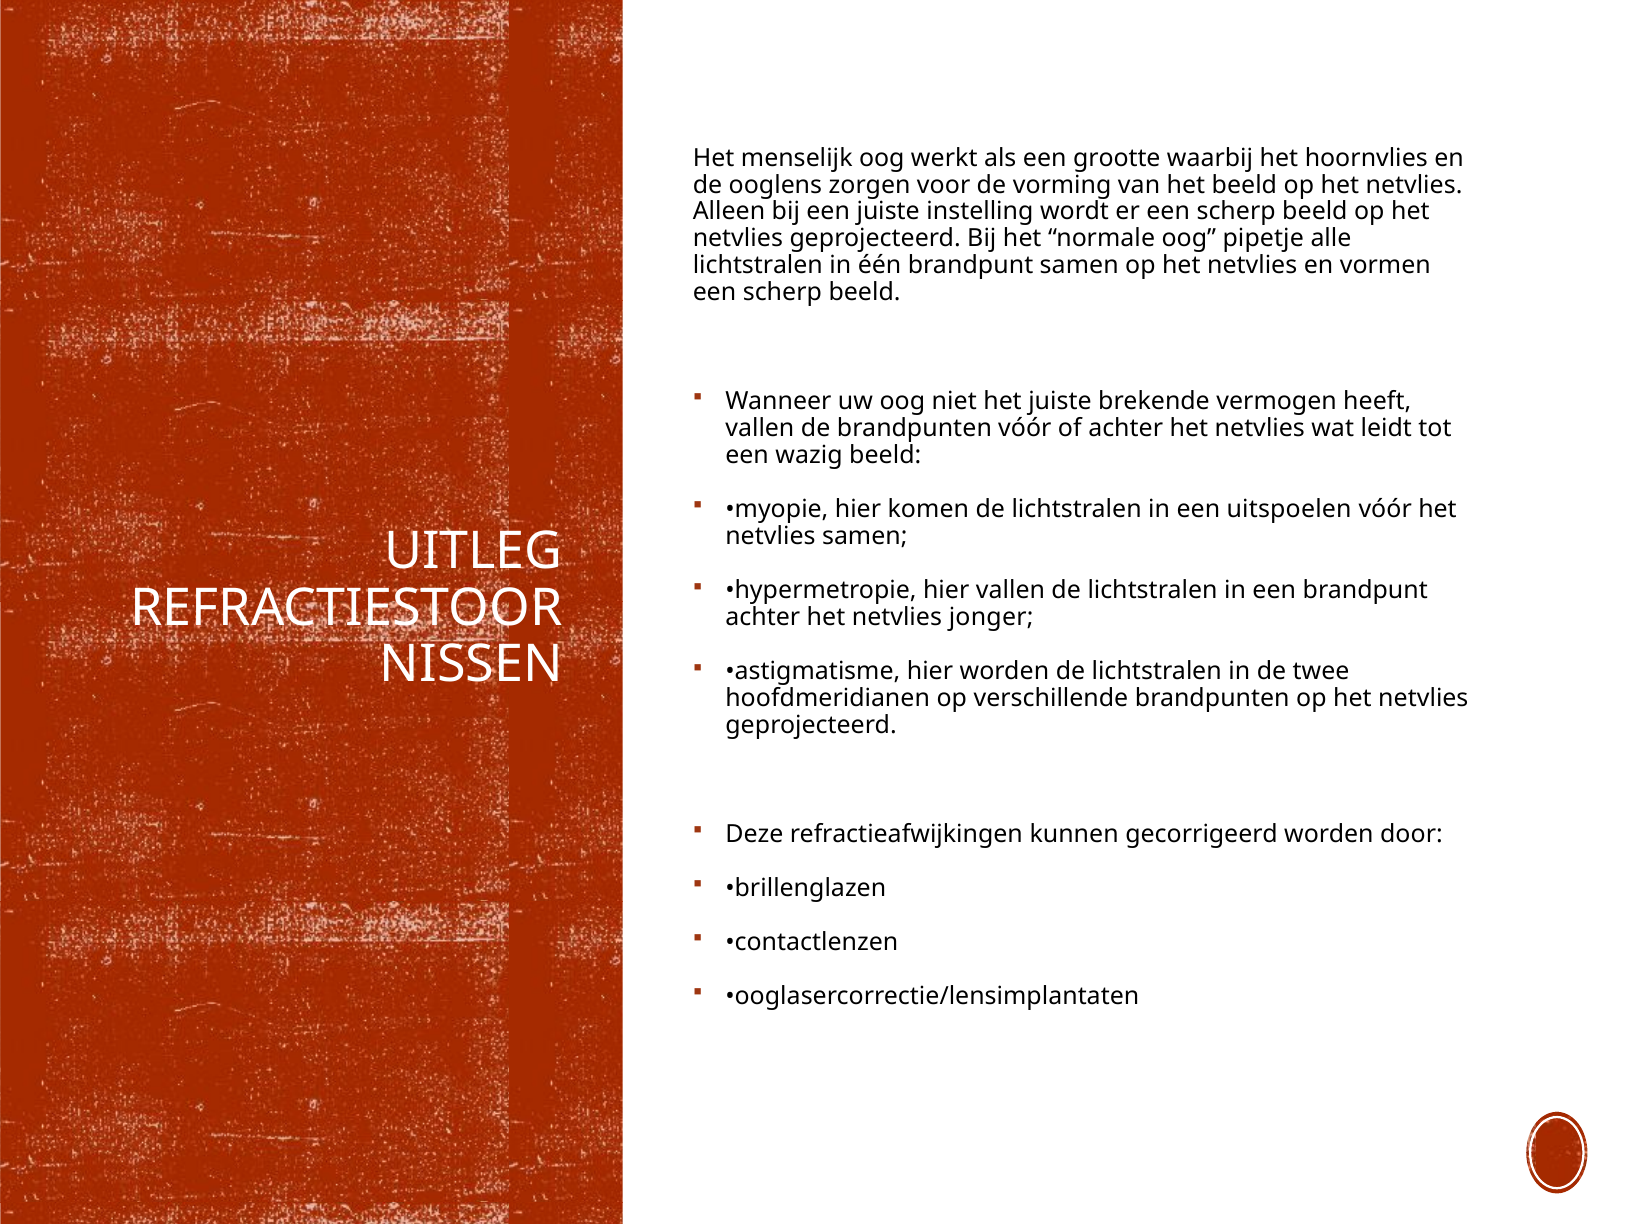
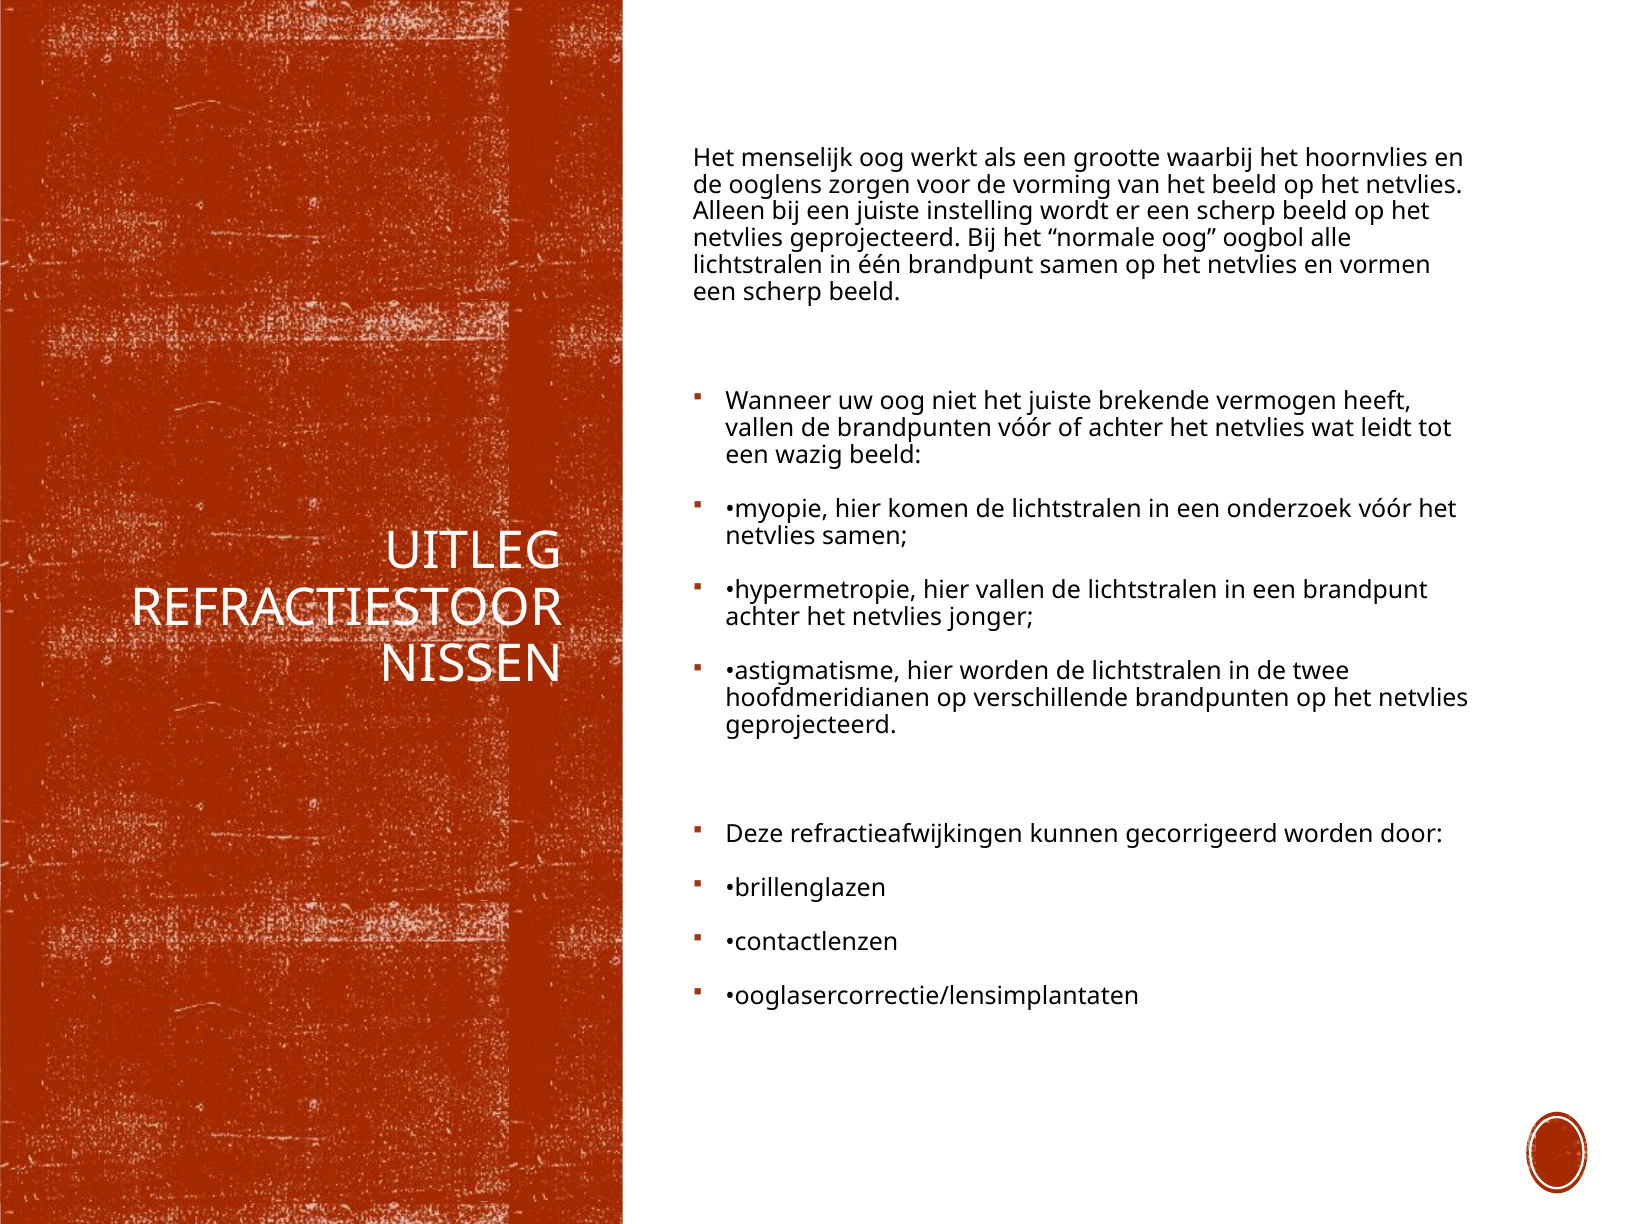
pipetje: pipetje -> oogbol (1263, 239)
uitspoelen: uitspoelen -> onderzoek (1289, 509)
